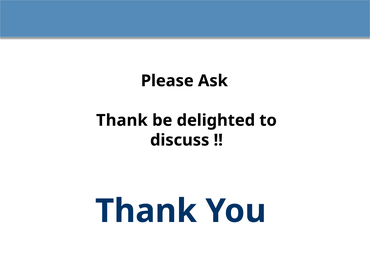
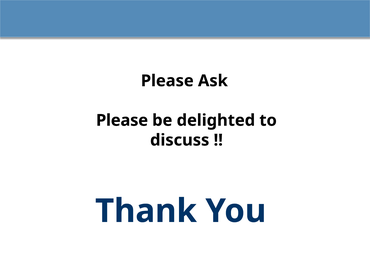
Thank: Thank -> Please (122, 120)
